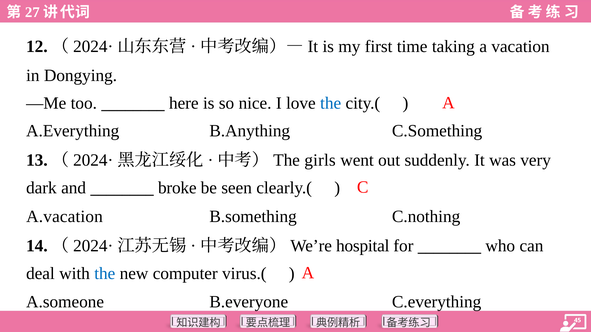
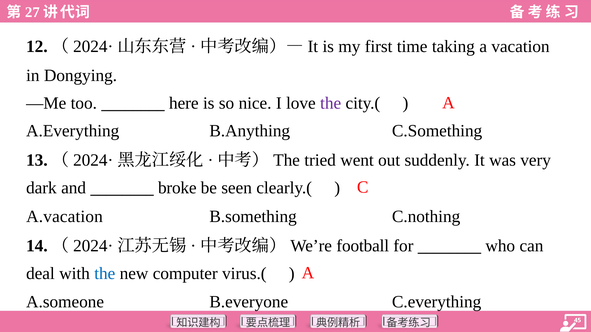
the colour: blue -> purple (331, 103)
girls: girls -> tried (320, 160)
hospital: hospital -> football (363, 246)
